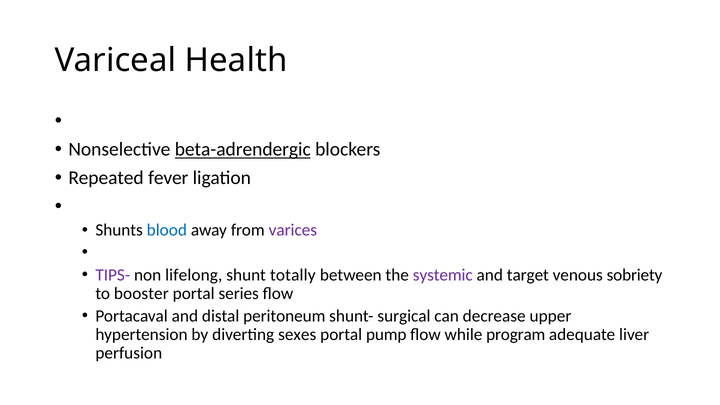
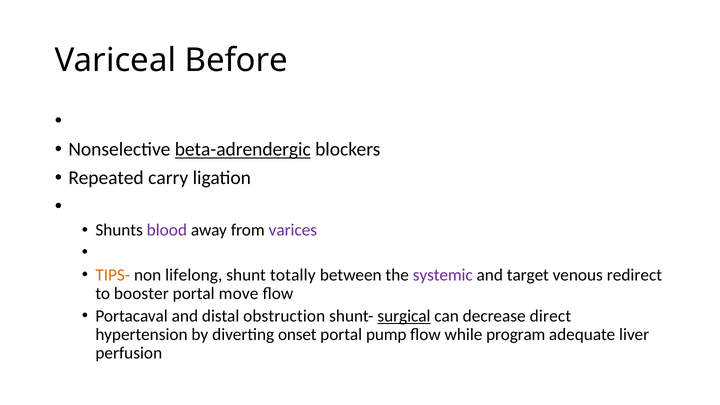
Health: Health -> Before (236, 60)
fever: fever -> carry (168, 178)
blood colour: blue -> purple (167, 230)
TIPS- colour: purple -> orange (113, 275)
sobriety: sobriety -> redirect (634, 275)
series: series -> move (239, 294)
peritoneum: peritoneum -> obstruction (284, 316)
surgical underline: none -> present (404, 316)
upper: upper -> direct (550, 316)
sexes: sexes -> onset (297, 335)
